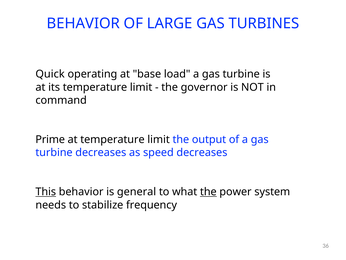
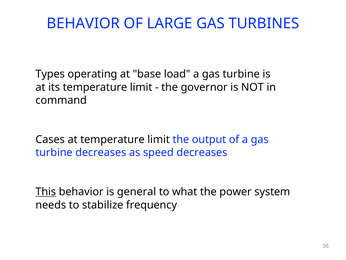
Quick: Quick -> Types (50, 74)
Prime: Prime -> Cases (50, 139)
the underline: present -> none (208, 191)
